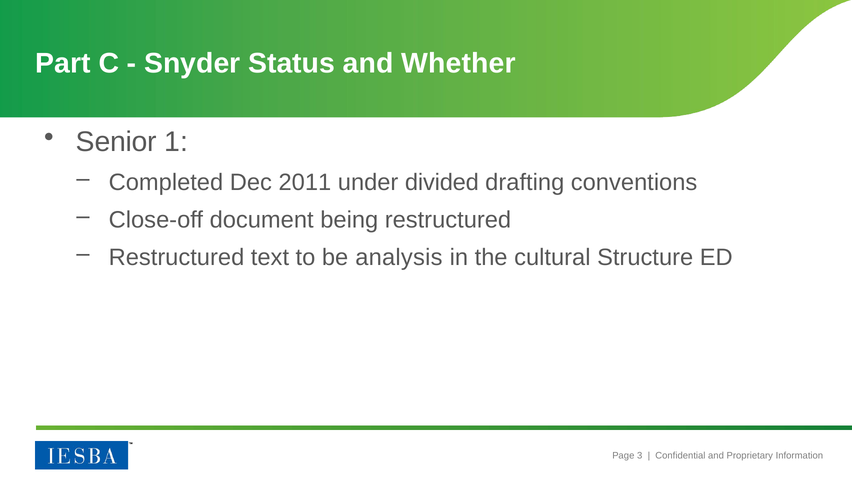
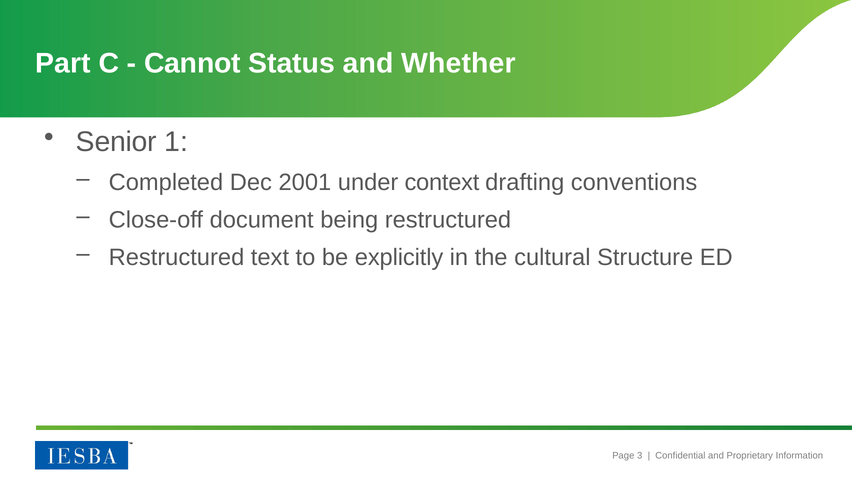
Snyder: Snyder -> Cannot (192, 64)
2011: 2011 -> 2001 (305, 182)
divided: divided -> context (442, 182)
analysis: analysis -> explicitly (399, 258)
